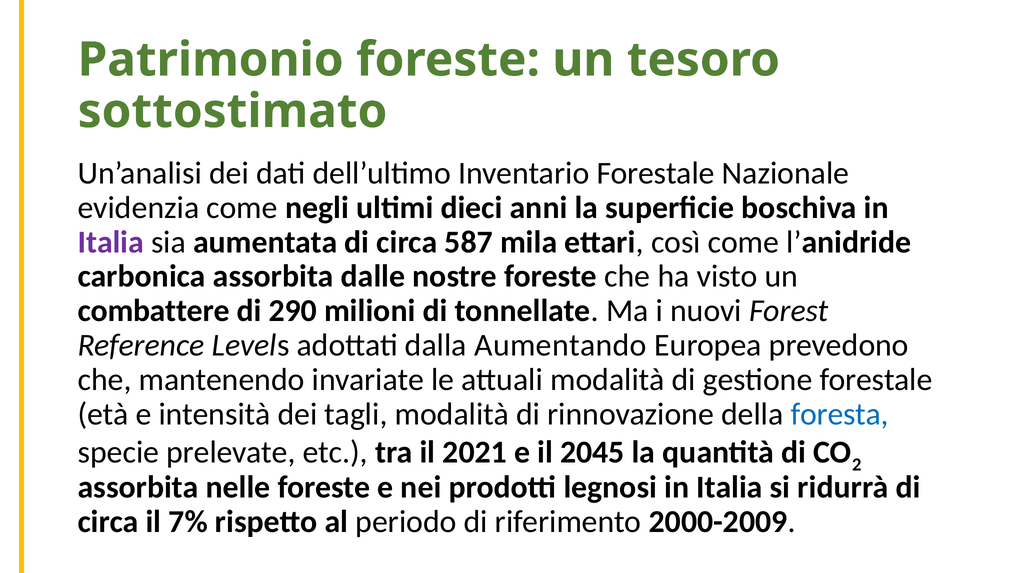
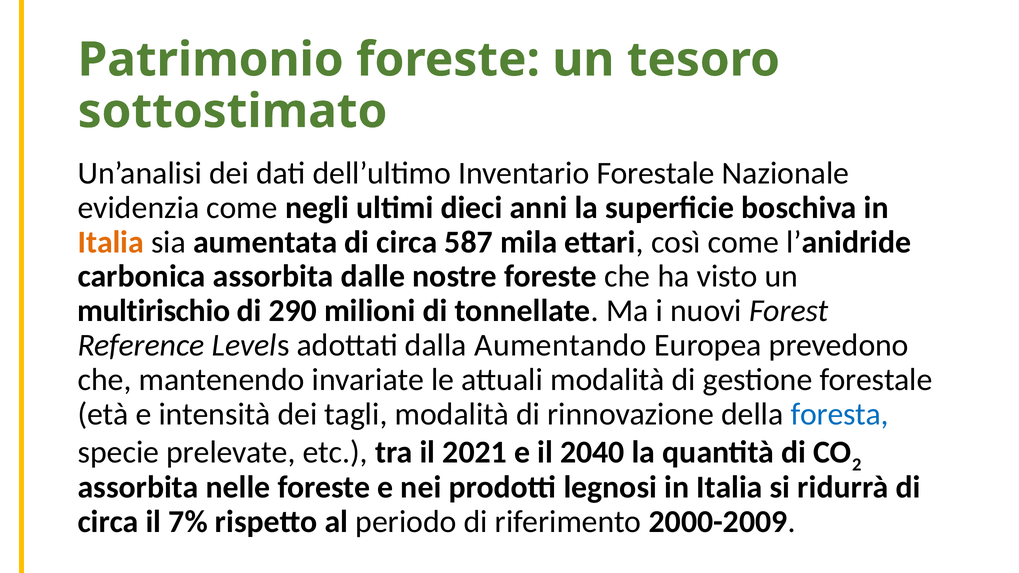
Italia colour: purple -> orange (111, 242)
combattere: combattere -> multirischio (154, 311)
2045: 2045 -> 2040 (592, 452)
